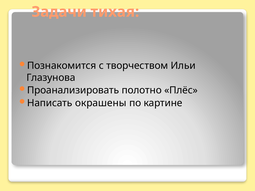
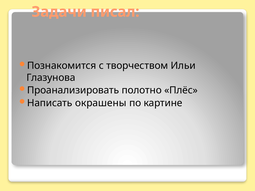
тихая: тихая -> писал (115, 12)
